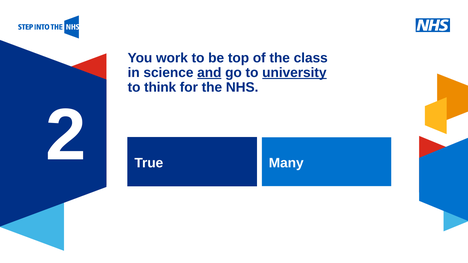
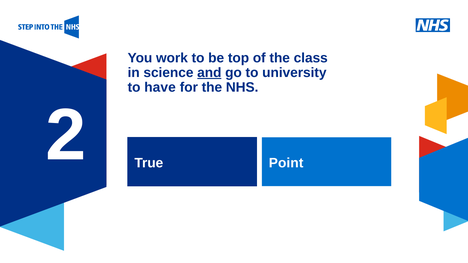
university underline: present -> none (294, 73)
think: think -> have (160, 87)
Many: Many -> Point (286, 163)
